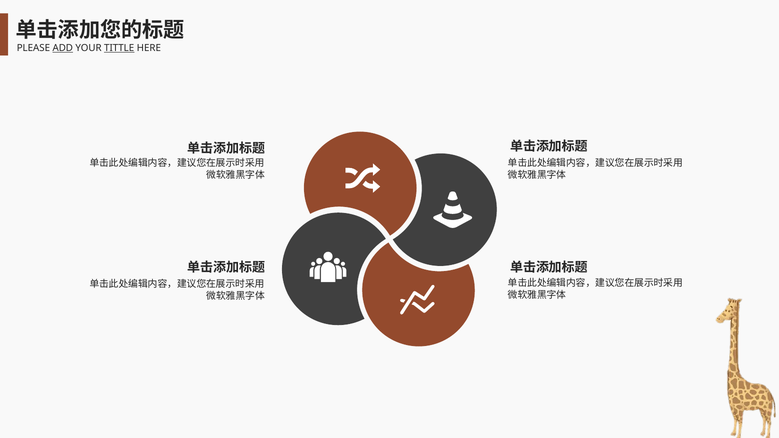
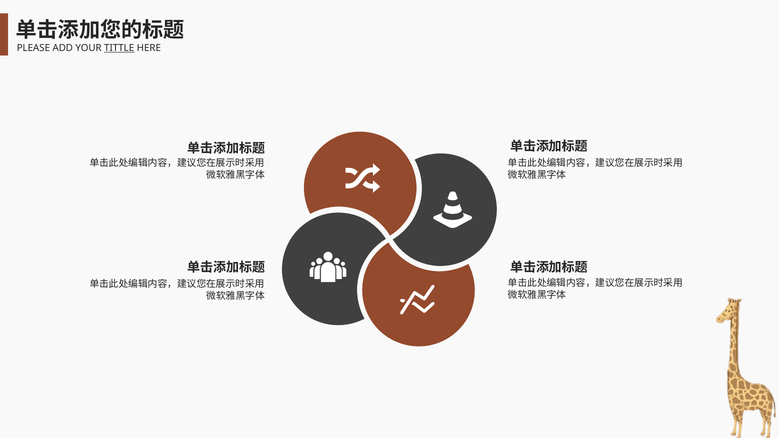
ADD underline: present -> none (63, 48)
